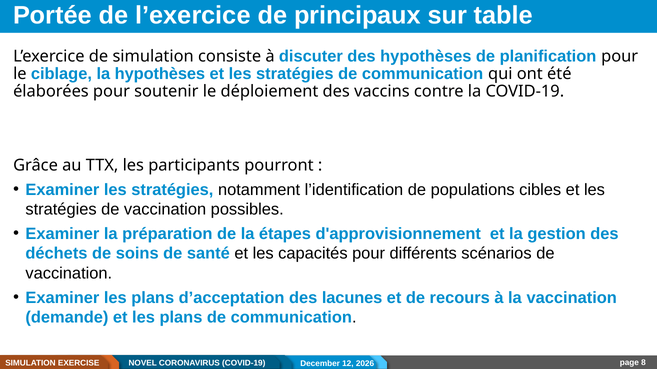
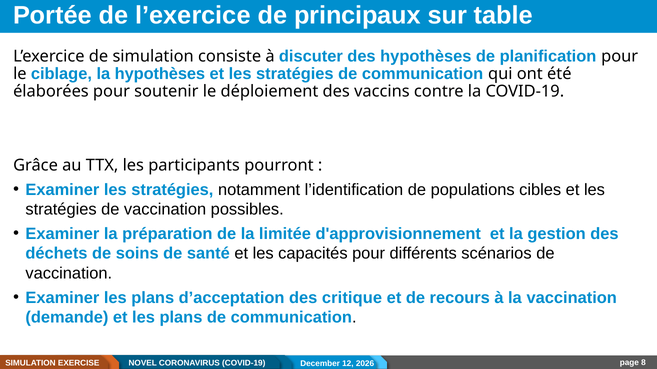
étapes: étapes -> limitée (285, 234)
lacunes: lacunes -> critique (352, 298)
